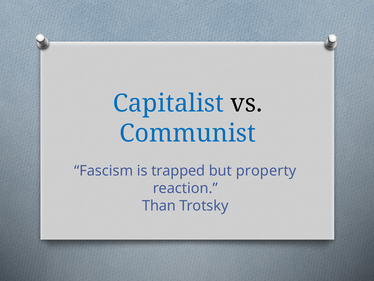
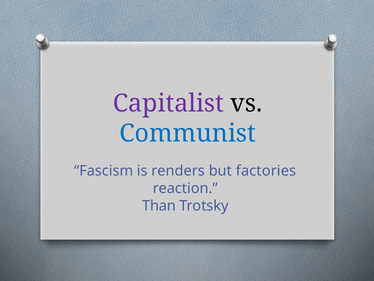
Capitalist colour: blue -> purple (168, 103)
trapped: trapped -> renders (178, 171)
property: property -> factories (266, 171)
